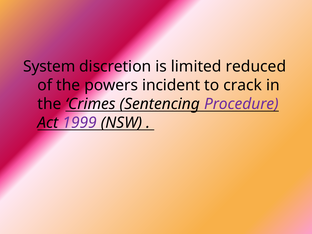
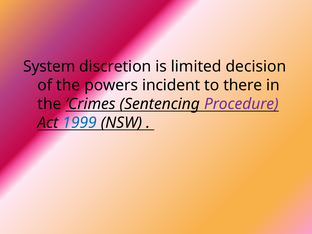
reduced: reduced -> decision (256, 67)
crack: crack -> there (243, 85)
1999 colour: purple -> blue (80, 123)
